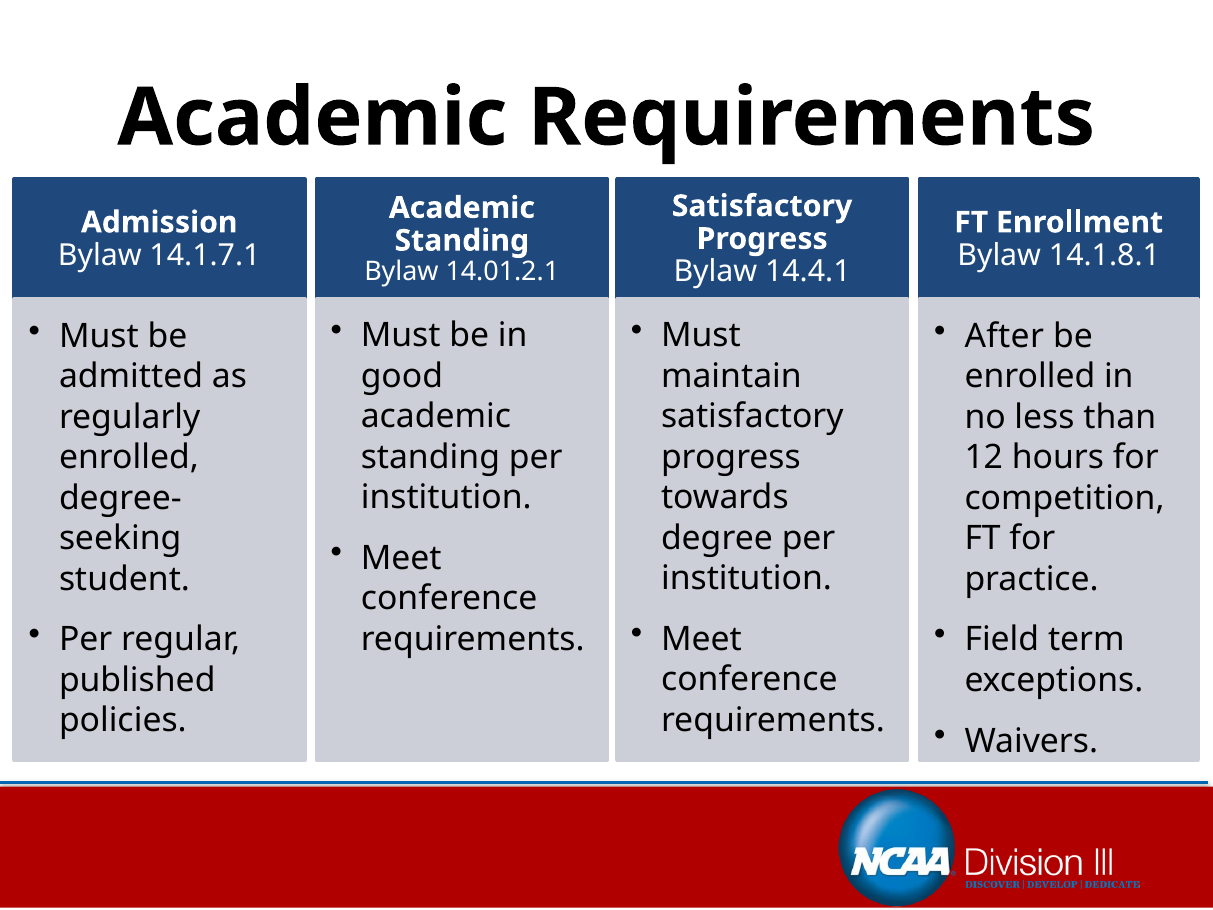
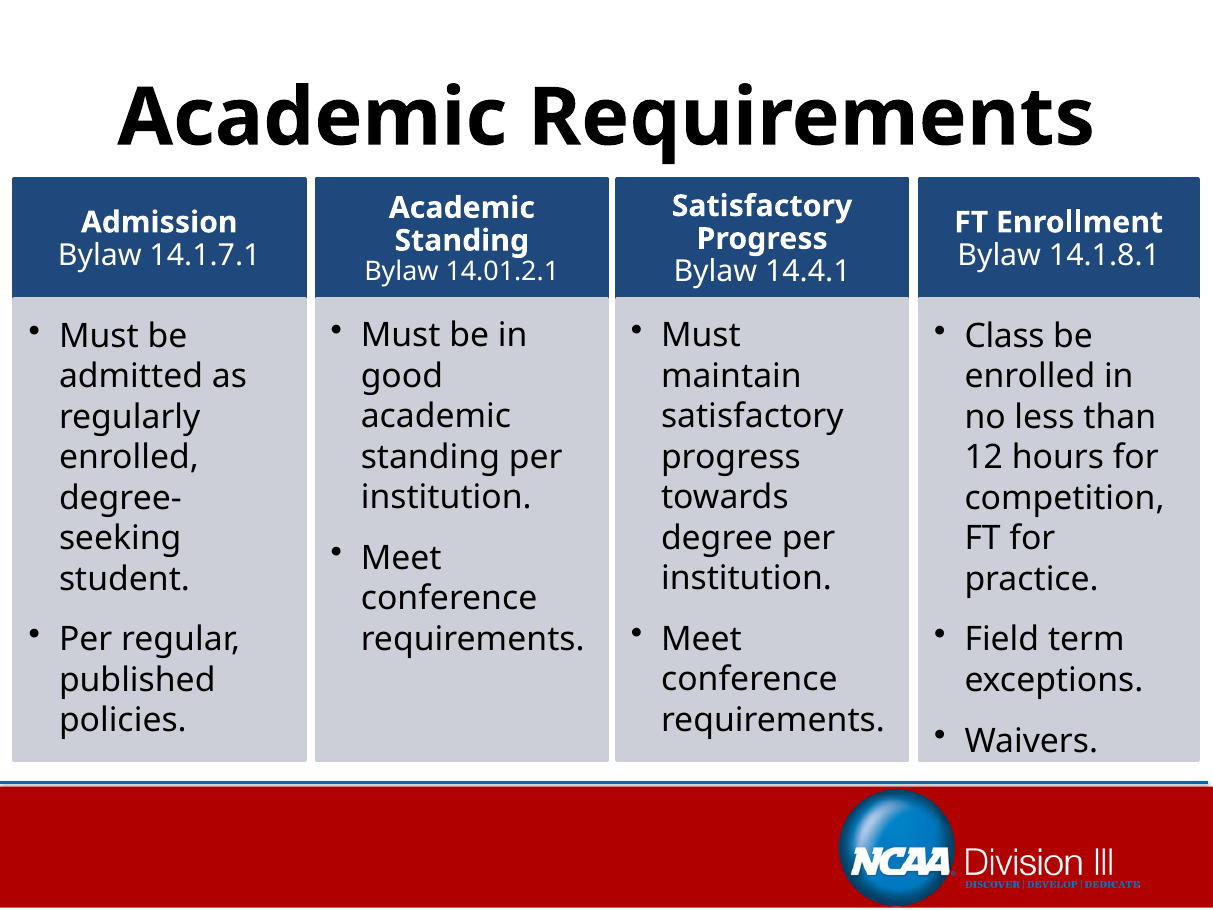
After: After -> Class (1005, 336)
